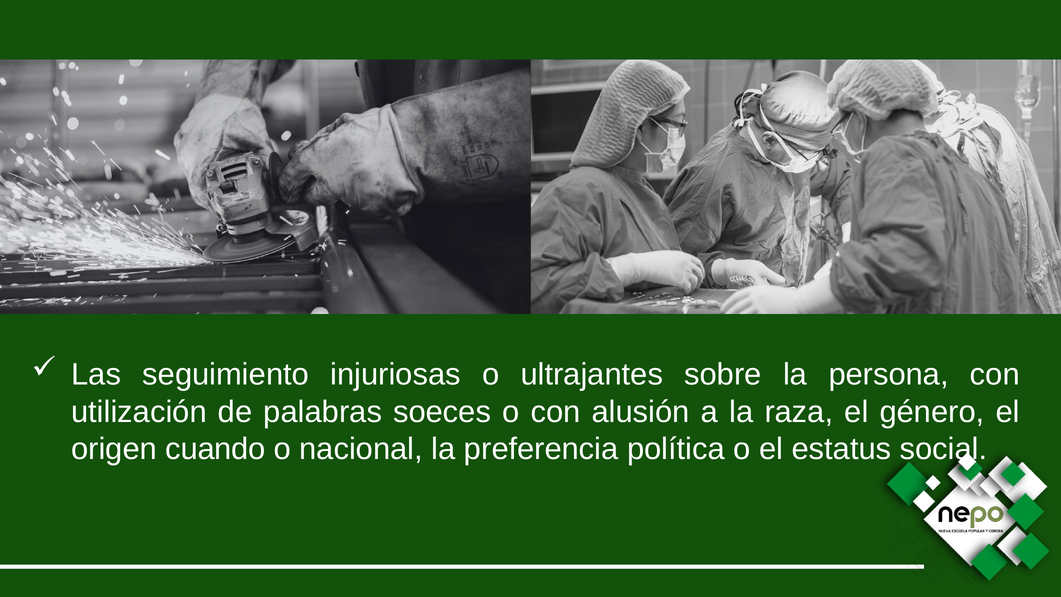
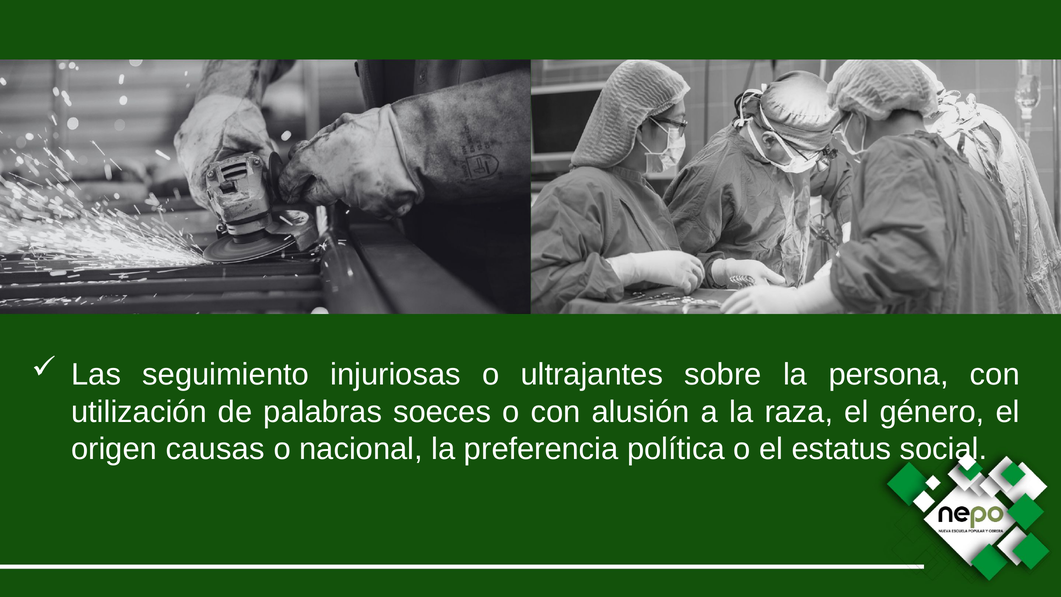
cuando: cuando -> causas (215, 449)
